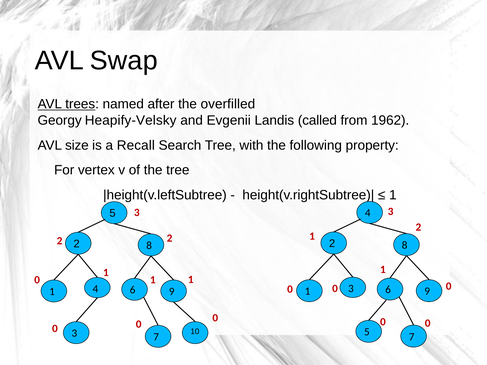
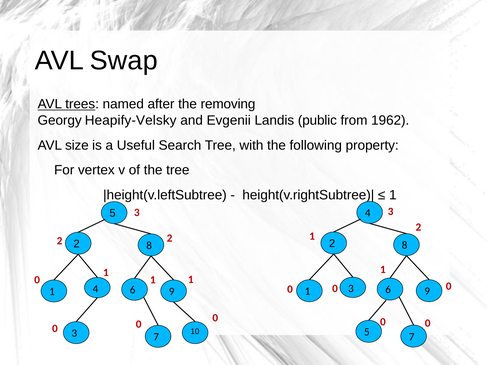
overfilled: overfilled -> removing (228, 104)
called: called -> public (317, 120)
Recall: Recall -> Useful (136, 145)
